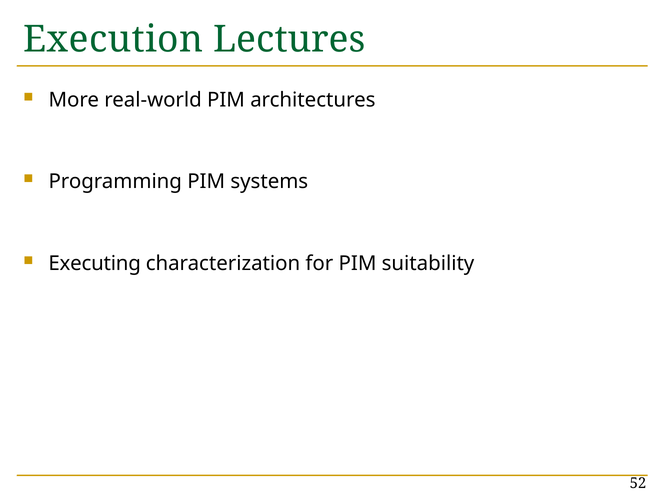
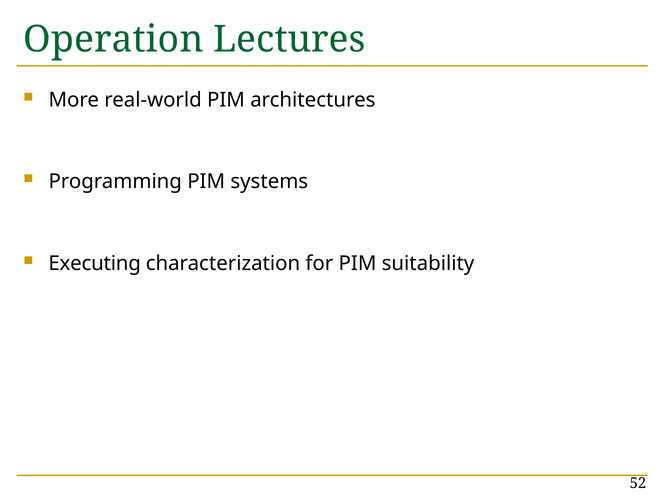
Execution: Execution -> Operation (113, 39)
